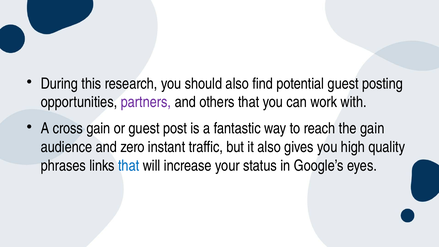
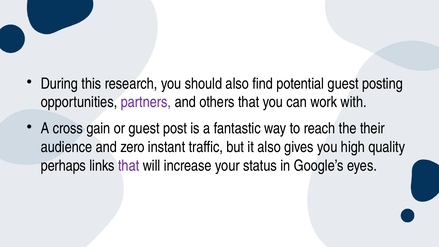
the gain: gain -> their (372, 129)
phrases: phrases -> perhaps (63, 166)
that colour: blue -> purple (129, 166)
